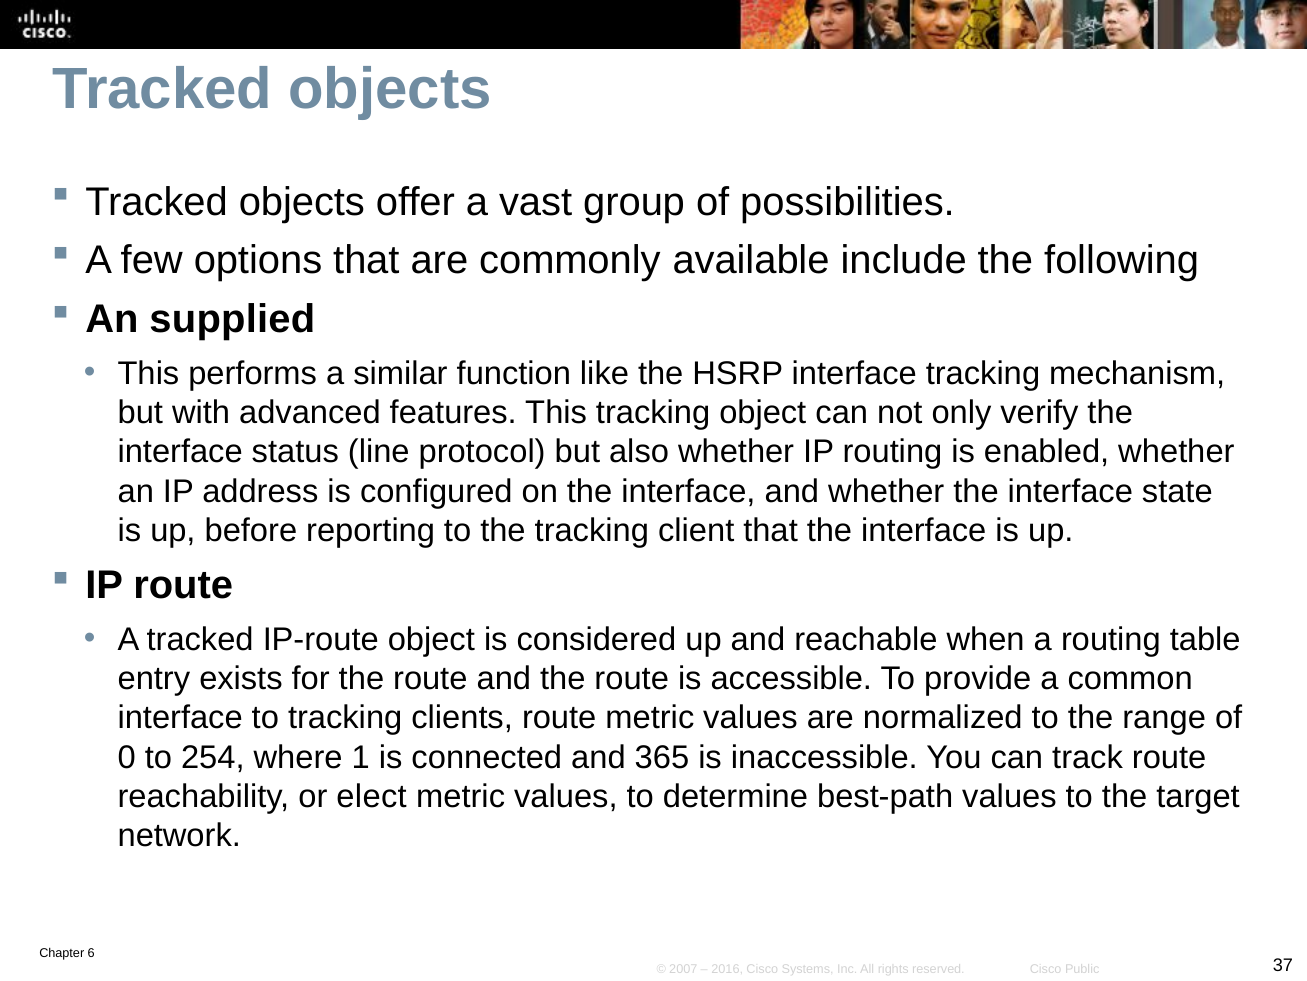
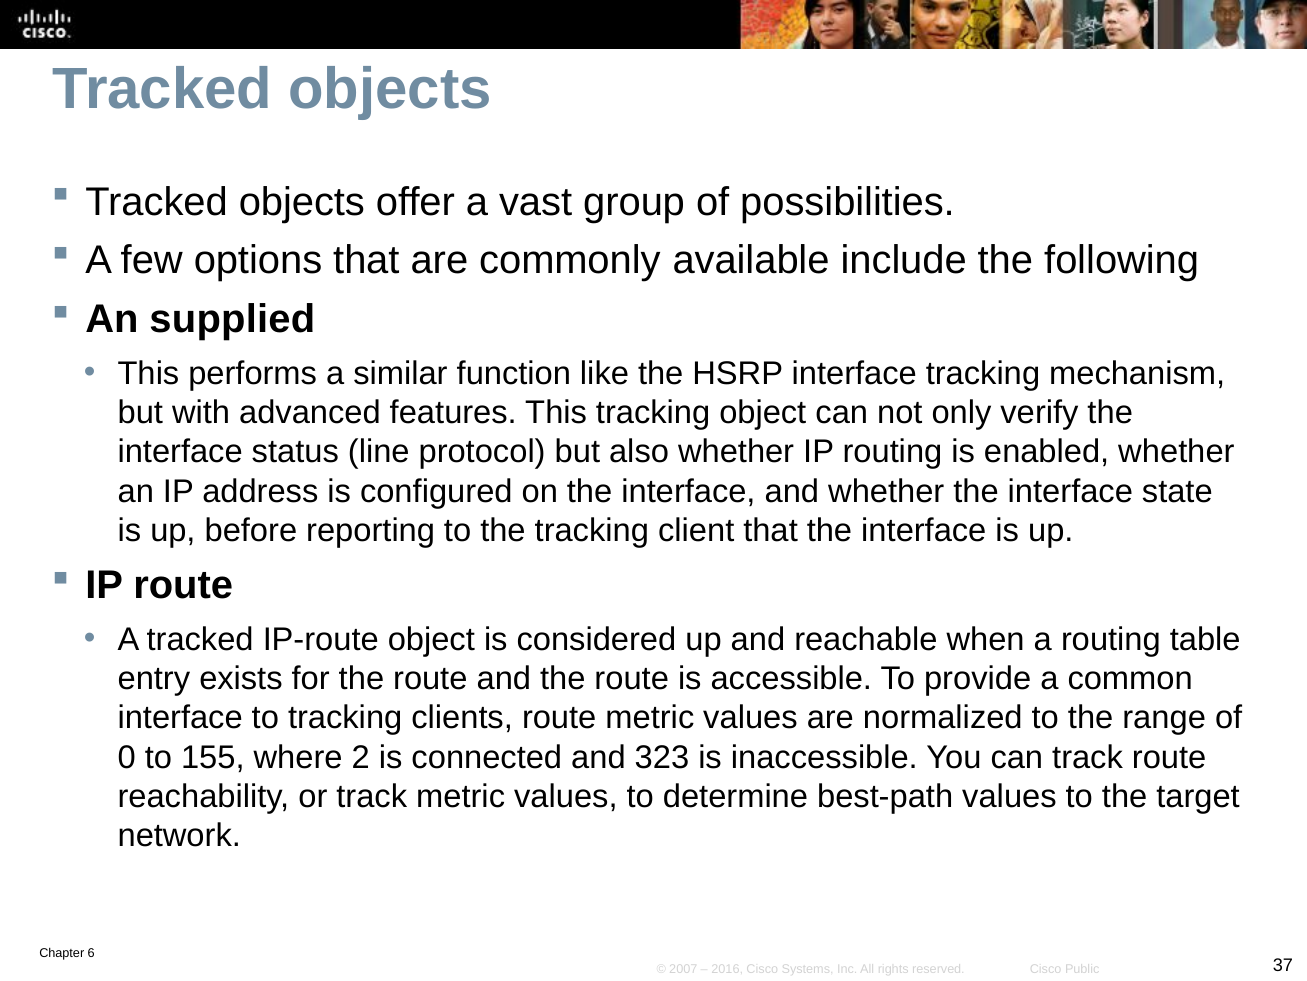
254: 254 -> 155 (213, 757)
1: 1 -> 2 (361, 757)
365: 365 -> 323 (662, 757)
or elect: elect -> track (372, 796)
